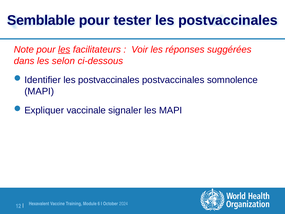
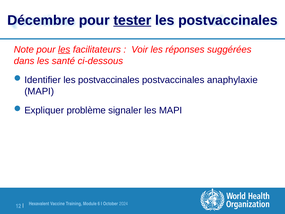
Semblable: Semblable -> Décembre (41, 20)
tester underline: none -> present (132, 20)
selon: selon -> santé (63, 61)
somnolence: somnolence -> anaphylaxie (232, 80)
vaccinale: vaccinale -> problème (86, 110)
